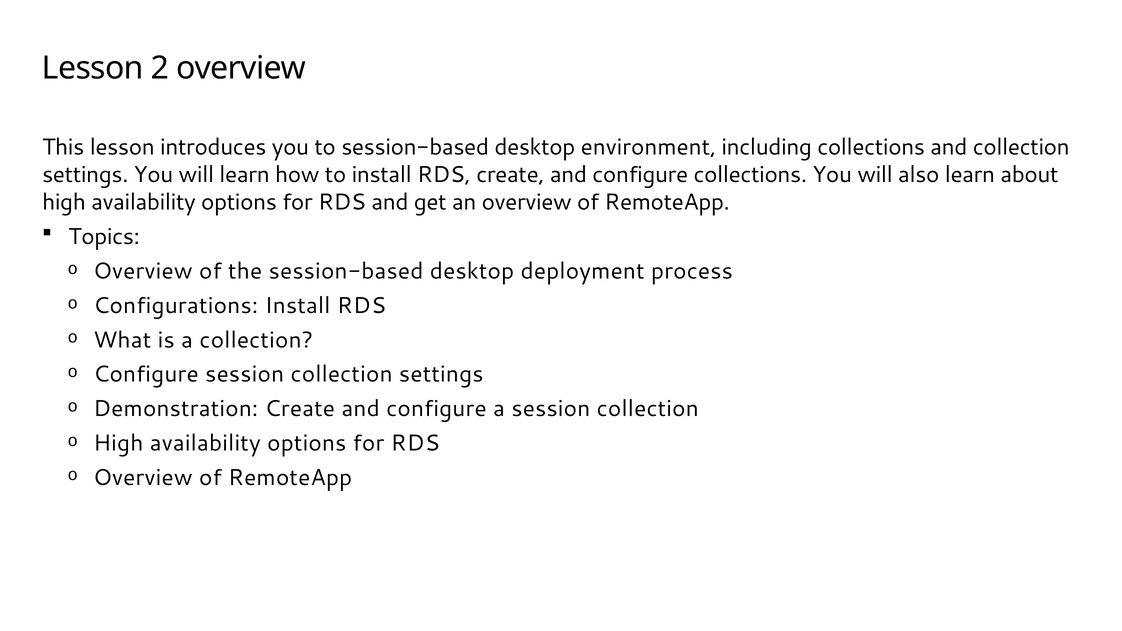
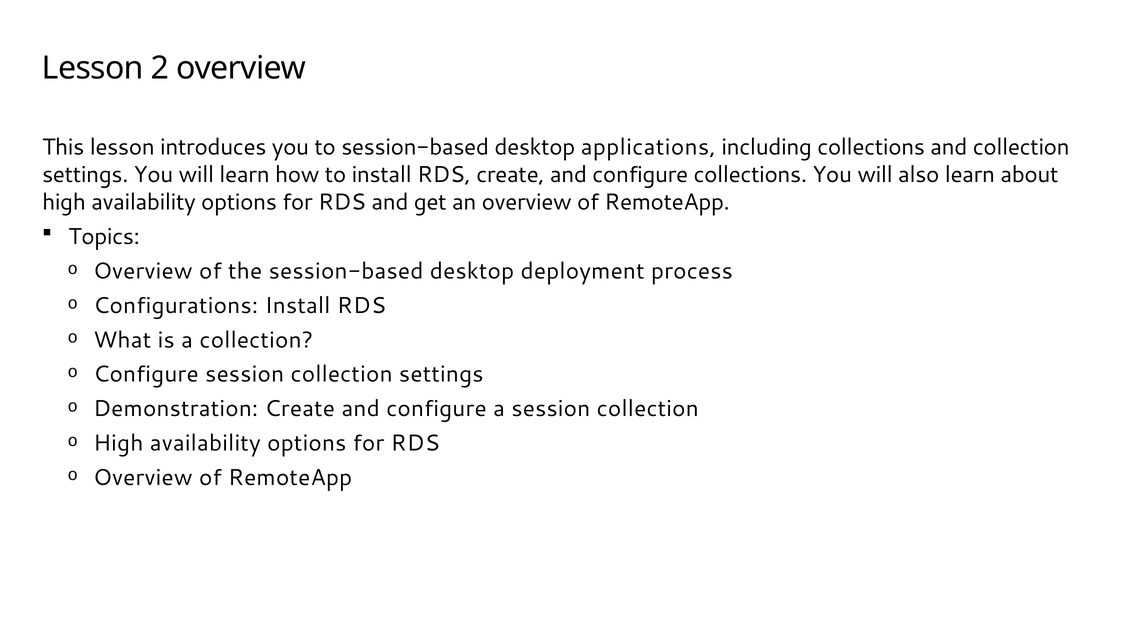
environment: environment -> applications (648, 147)
